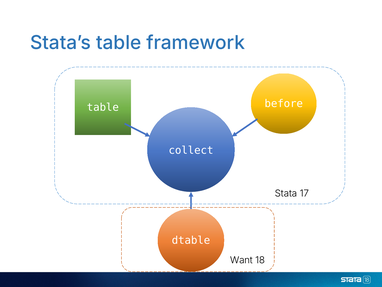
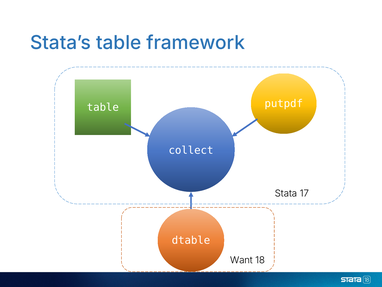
before: before -> putpdf (284, 103)
